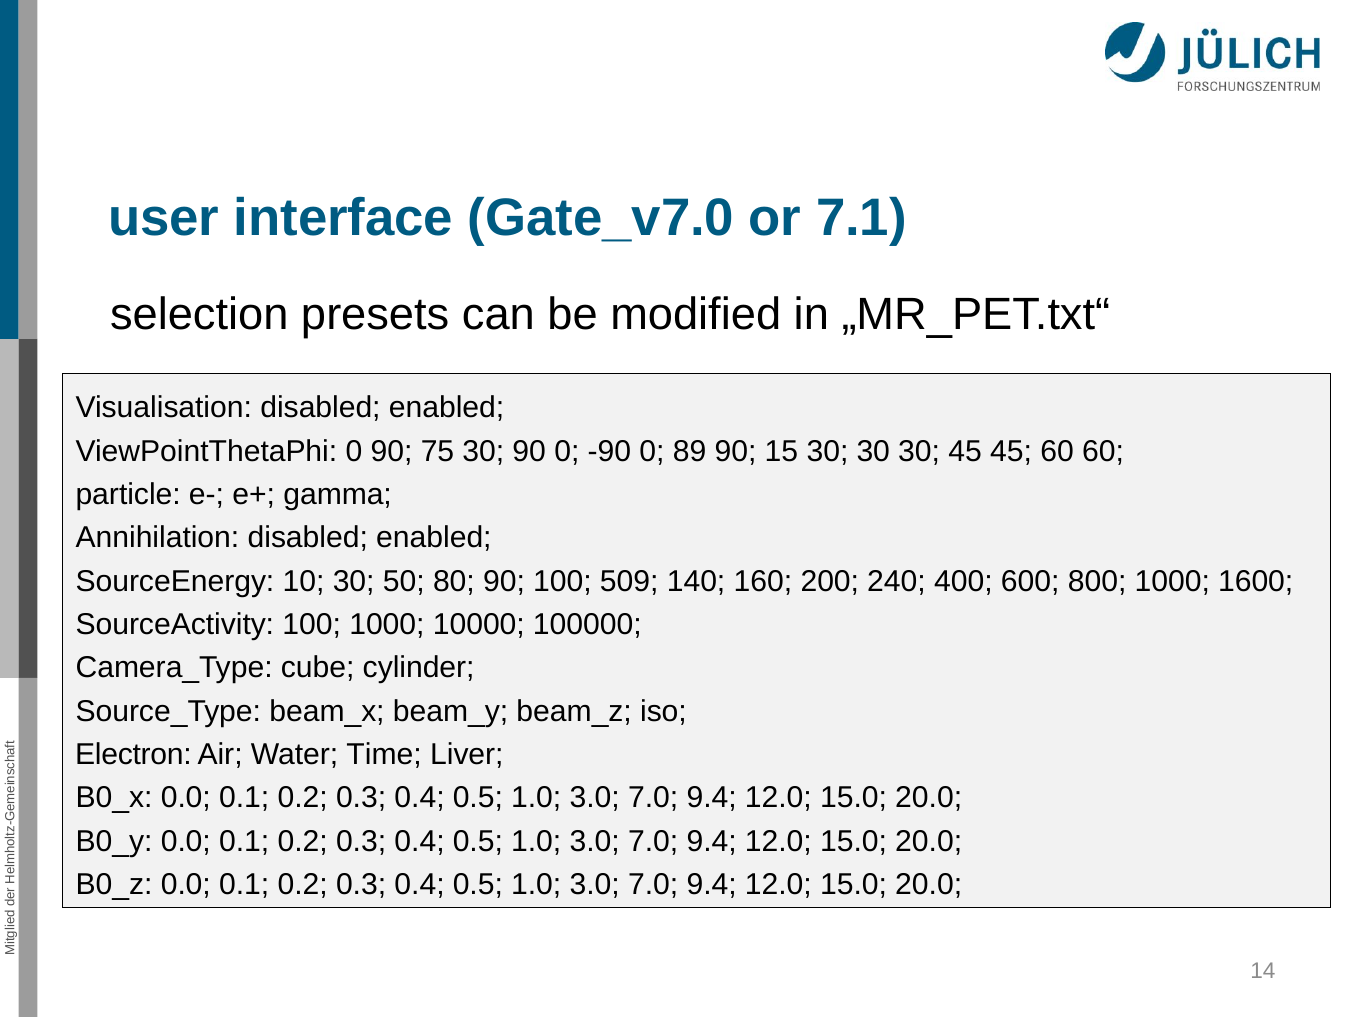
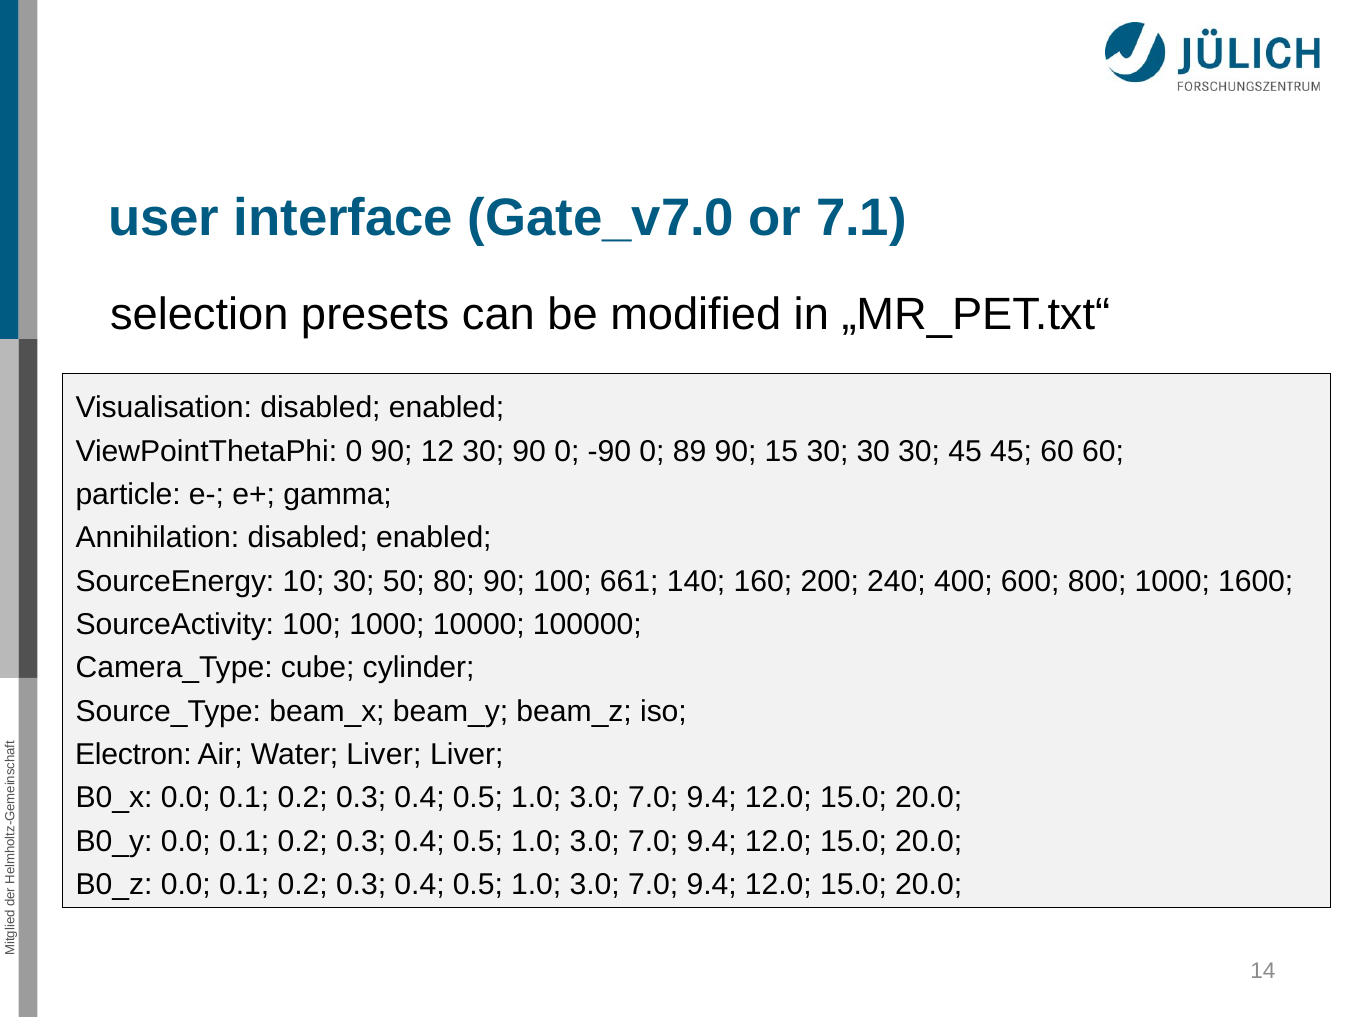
75: 75 -> 12 (437, 452)
509: 509 -> 661 (629, 582)
Water Time: Time -> Liver (384, 755)
